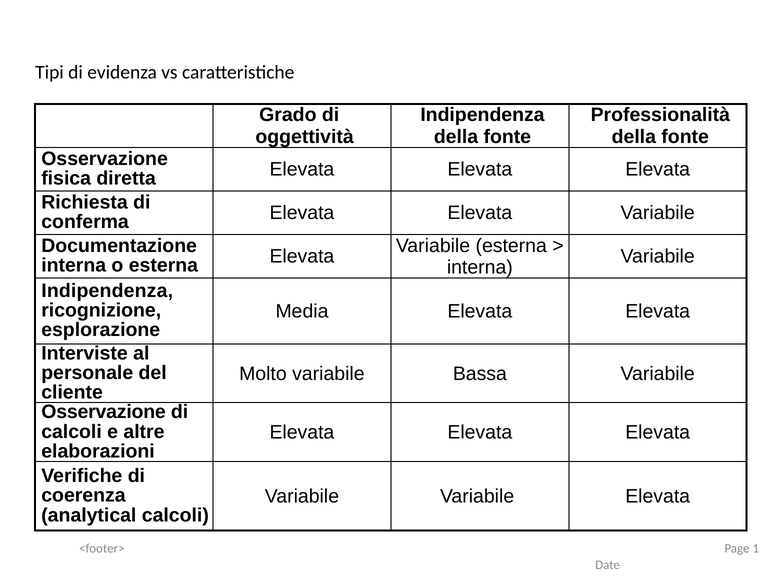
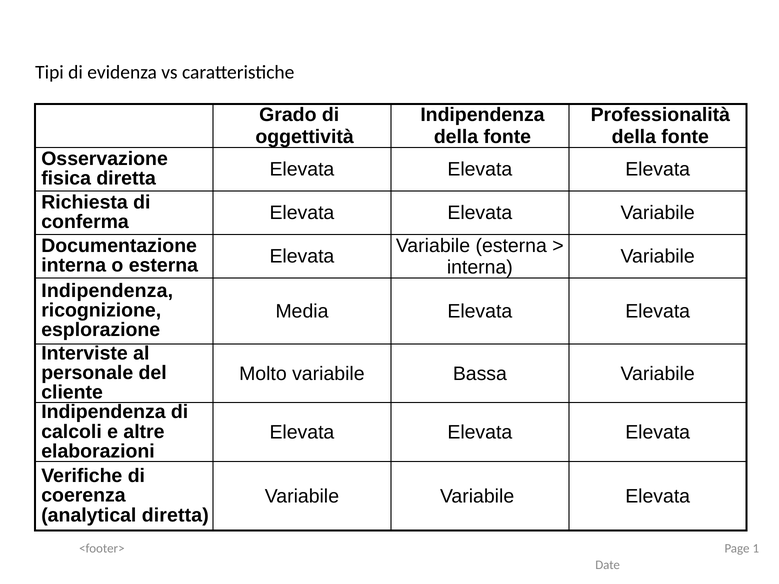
Osservazione: Osservazione -> Indipendenza (103, 412)
analytical calcoli: calcoli -> diretta (175, 515)
